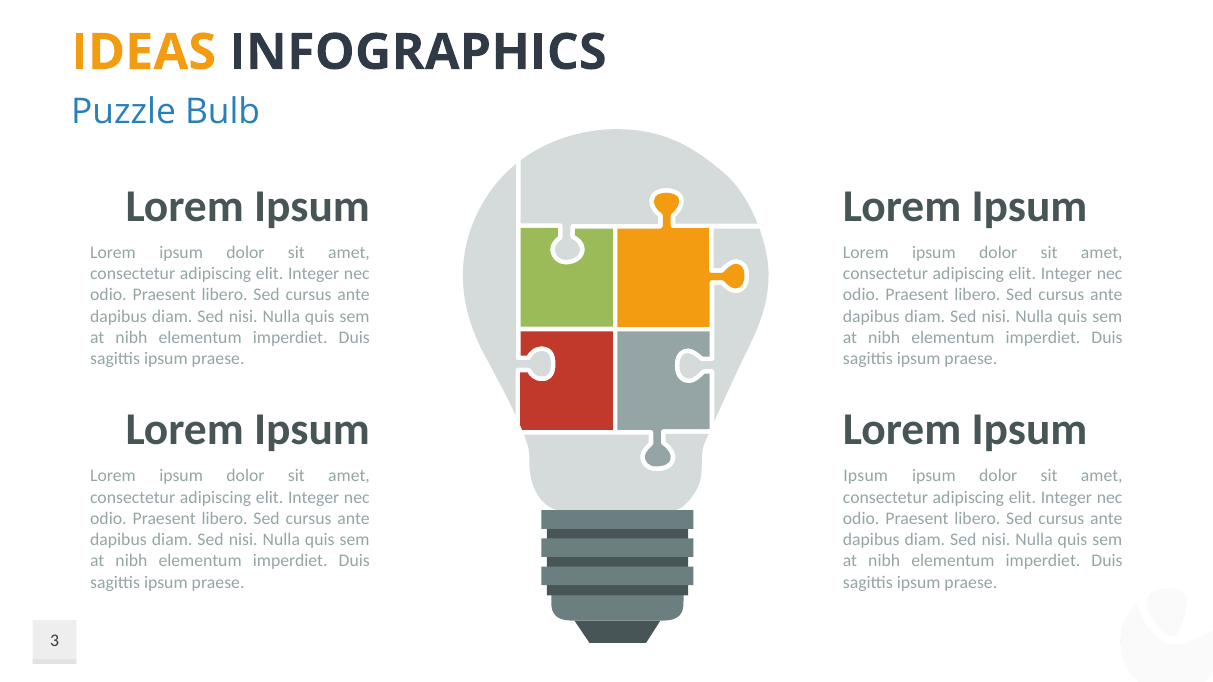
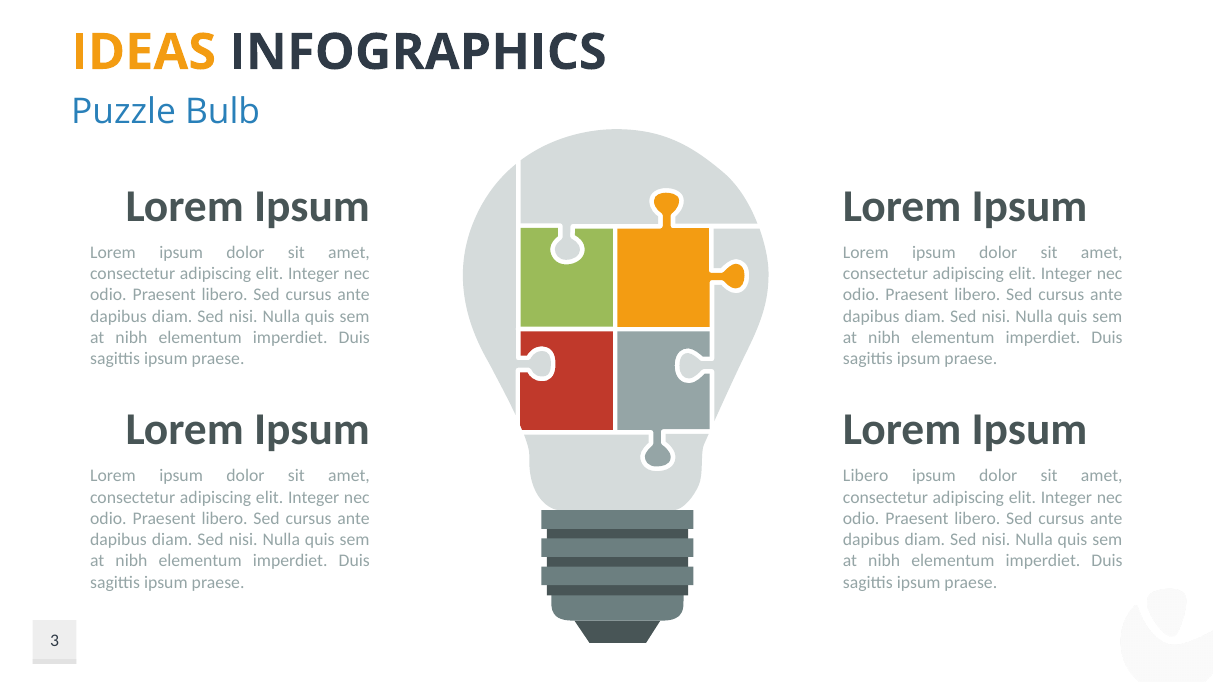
Ipsum: Ipsum -> Libero (866, 476)
